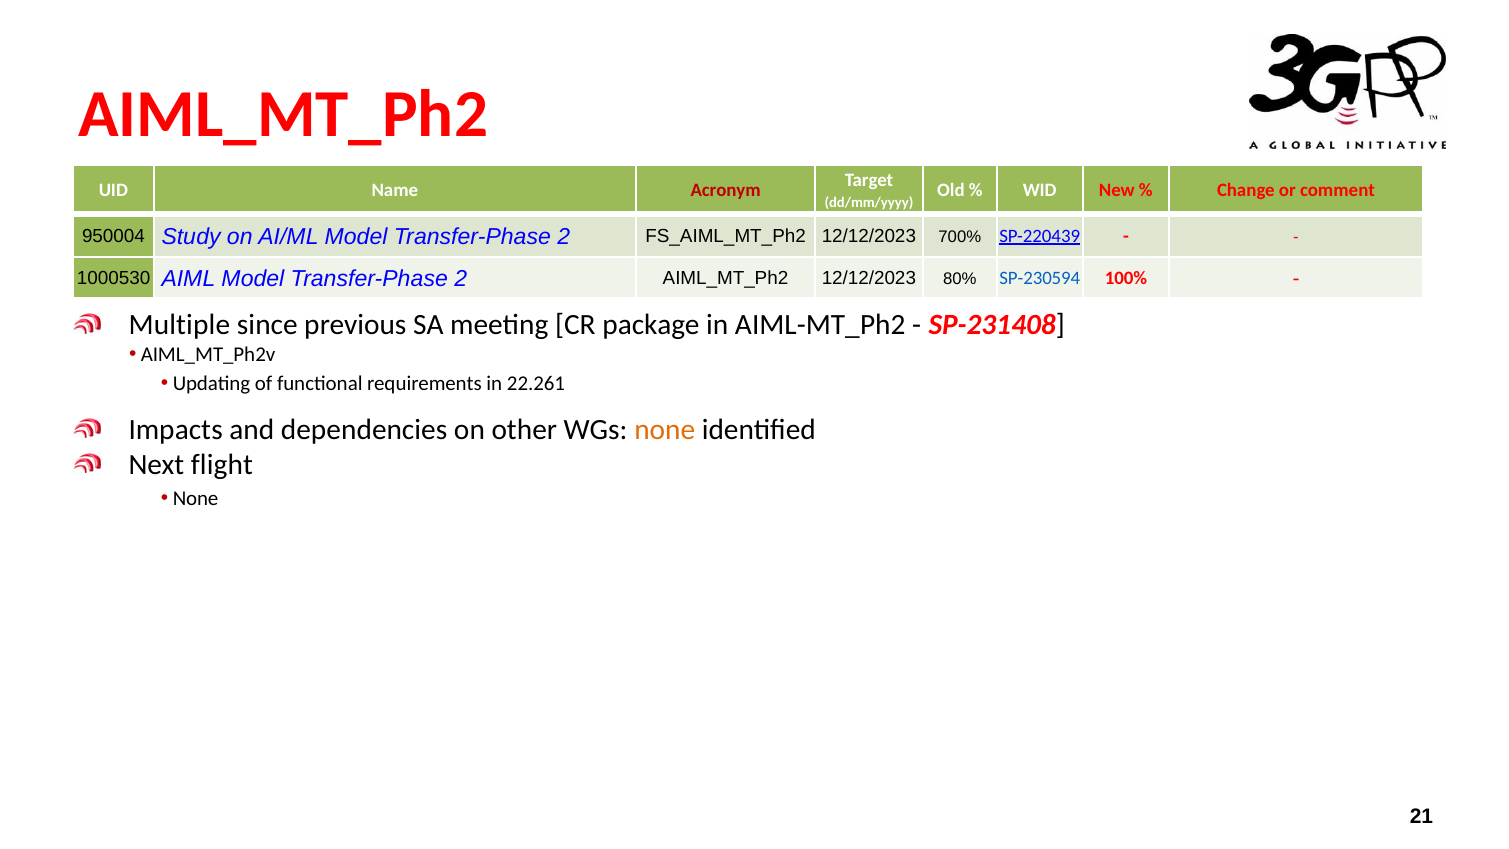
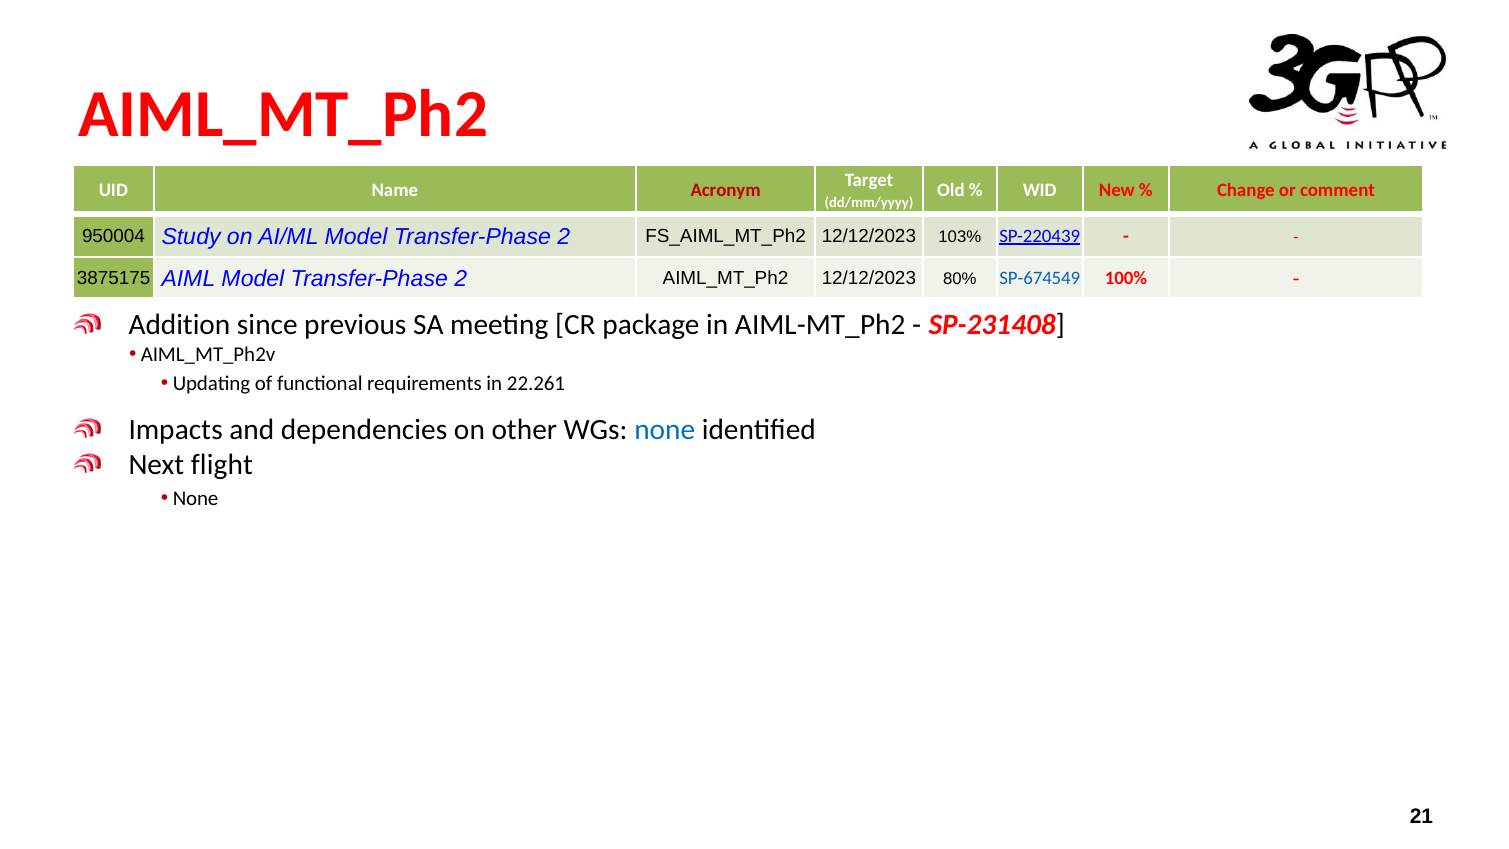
700%: 700% -> 103% (960, 237)
1000530: 1000530 -> 3875175 (114, 279)
SP-230594: SP-230594 -> SP-674549 (1040, 278)
Multiple: Multiple -> Addition (179, 325)
none colour: orange -> blue (665, 429)
